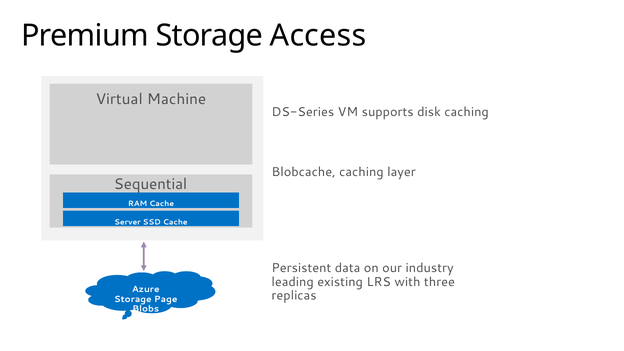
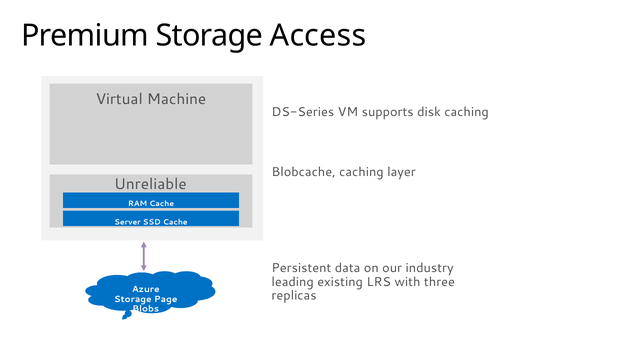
Sequential: Sequential -> Unreliable (150, 184)
